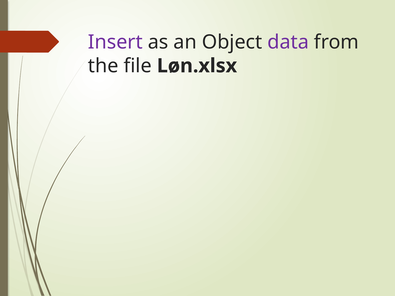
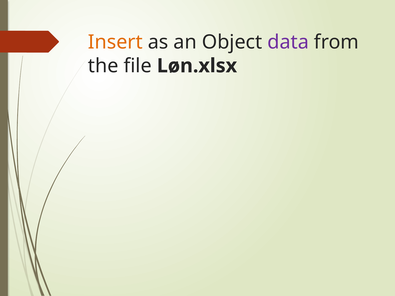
Insert colour: purple -> orange (115, 42)
